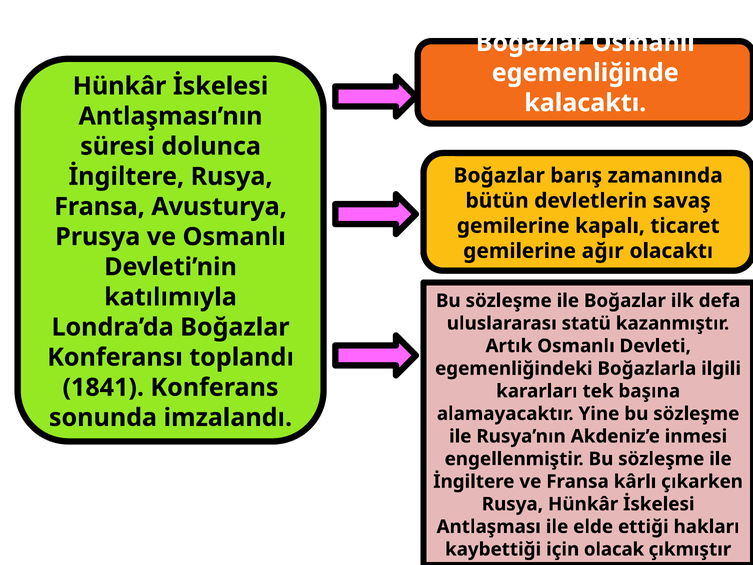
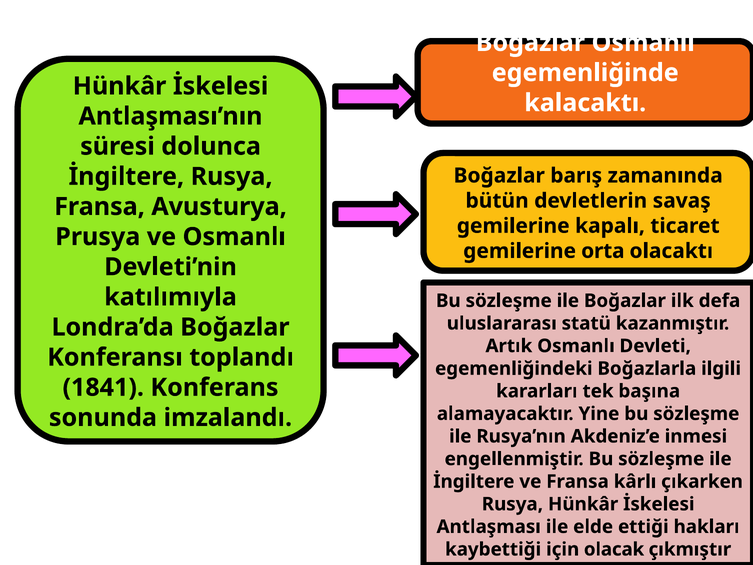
ağır: ağır -> orta (603, 251)
